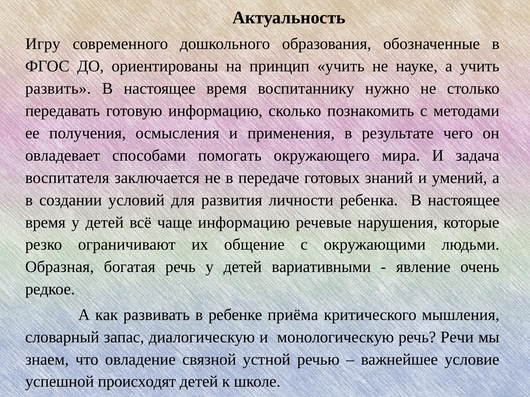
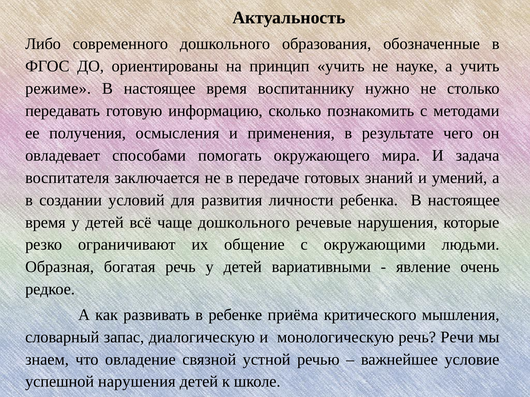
Игру: Игру -> Либо (43, 44)
развить: развить -> режиме (58, 89)
чаще информацию: информацию -> дошкольного (244, 223)
успешной происходят: происходят -> нарушения (137, 382)
